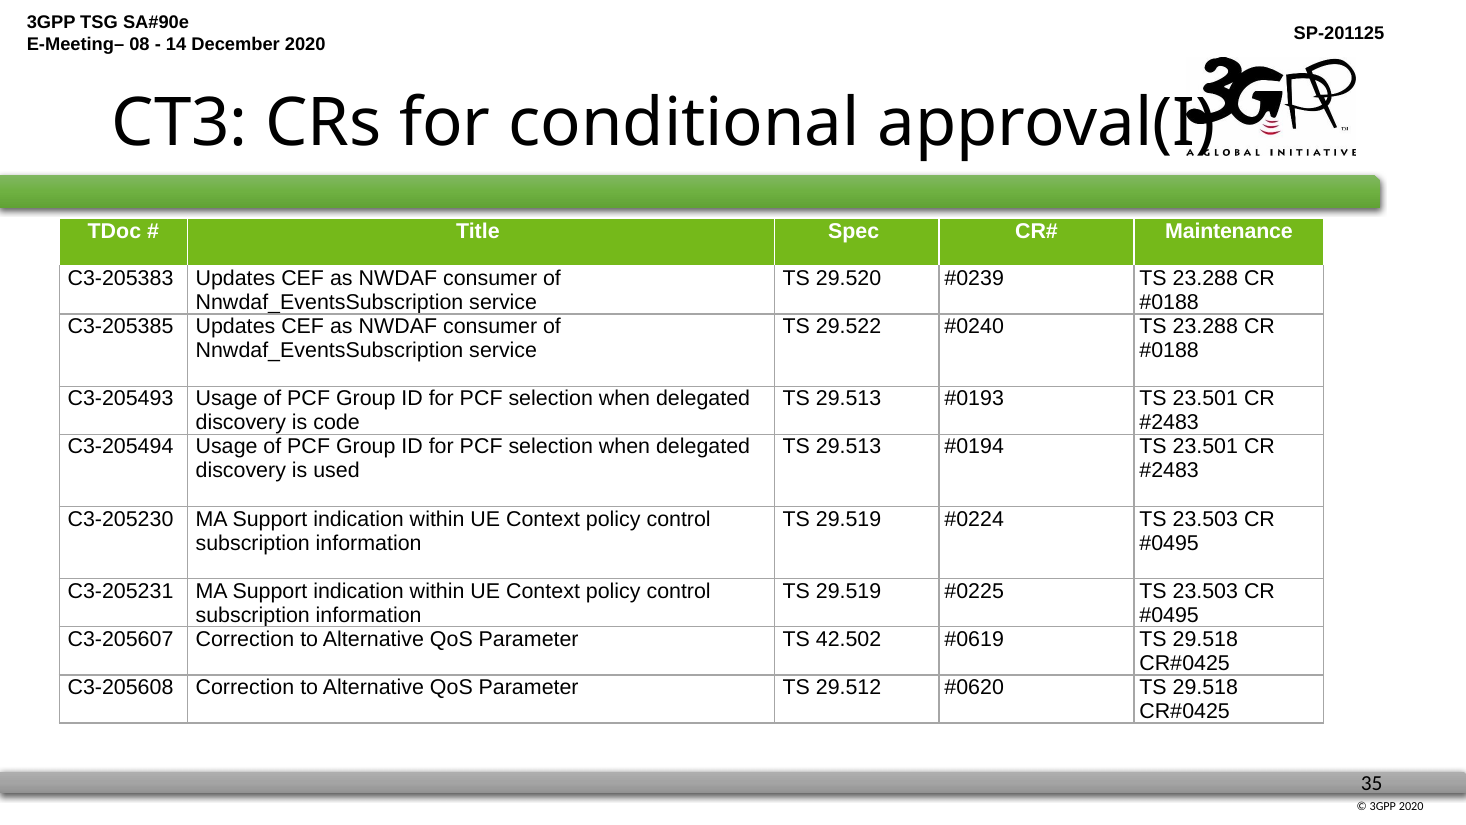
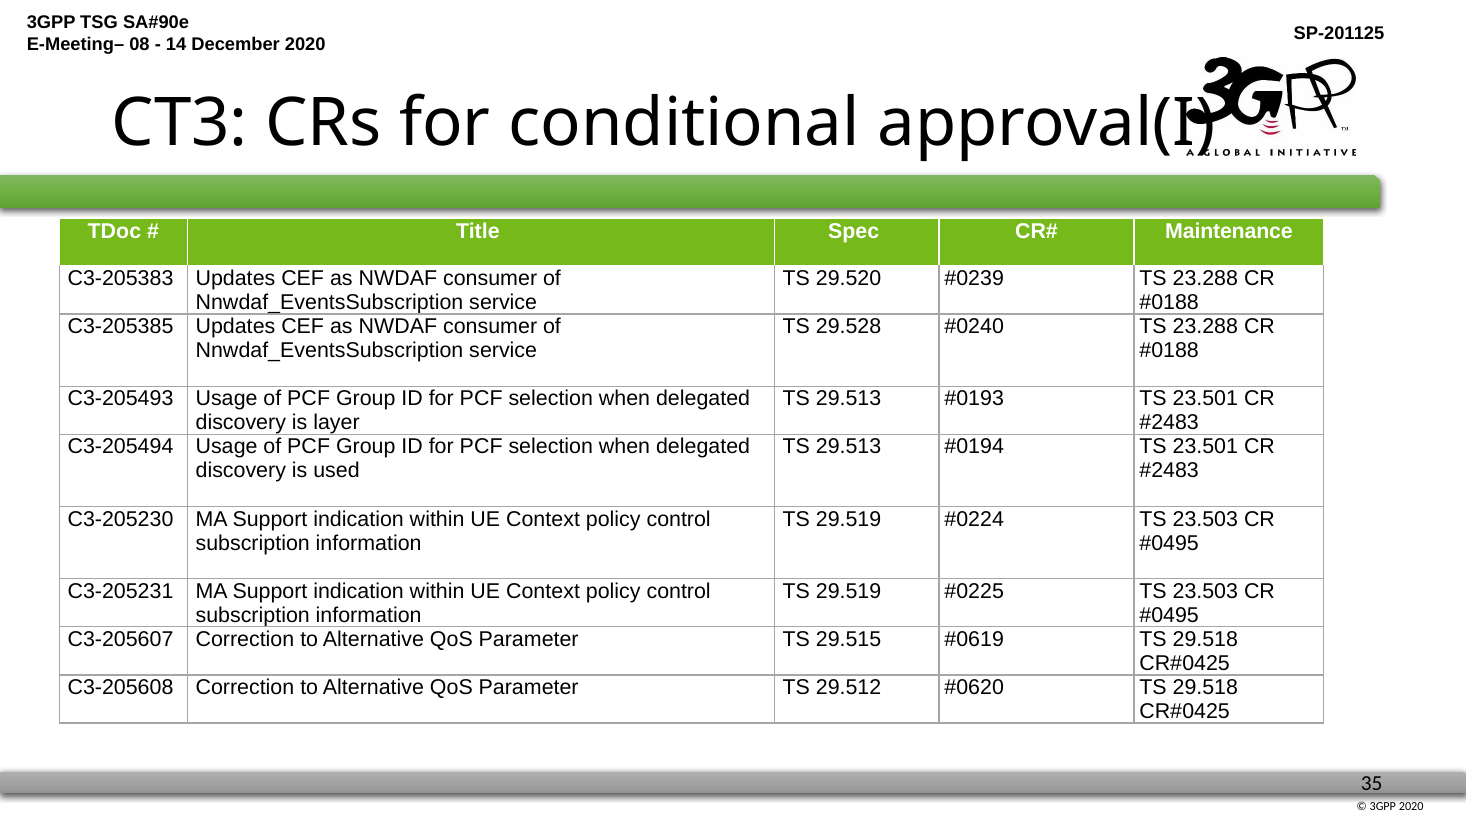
29.522: 29.522 -> 29.528 (849, 326)
code: code -> layer (337, 423)
42.502: 42.502 -> 29.515 (849, 639)
